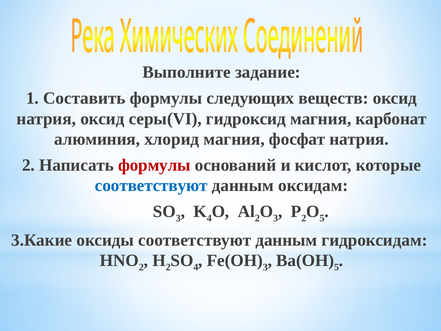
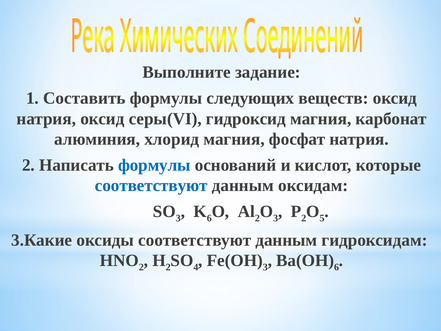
формулы colour: red -> blue (154, 165)
4: 4 -> 6 (209, 218)
5: 5 -> 6 (337, 267)
